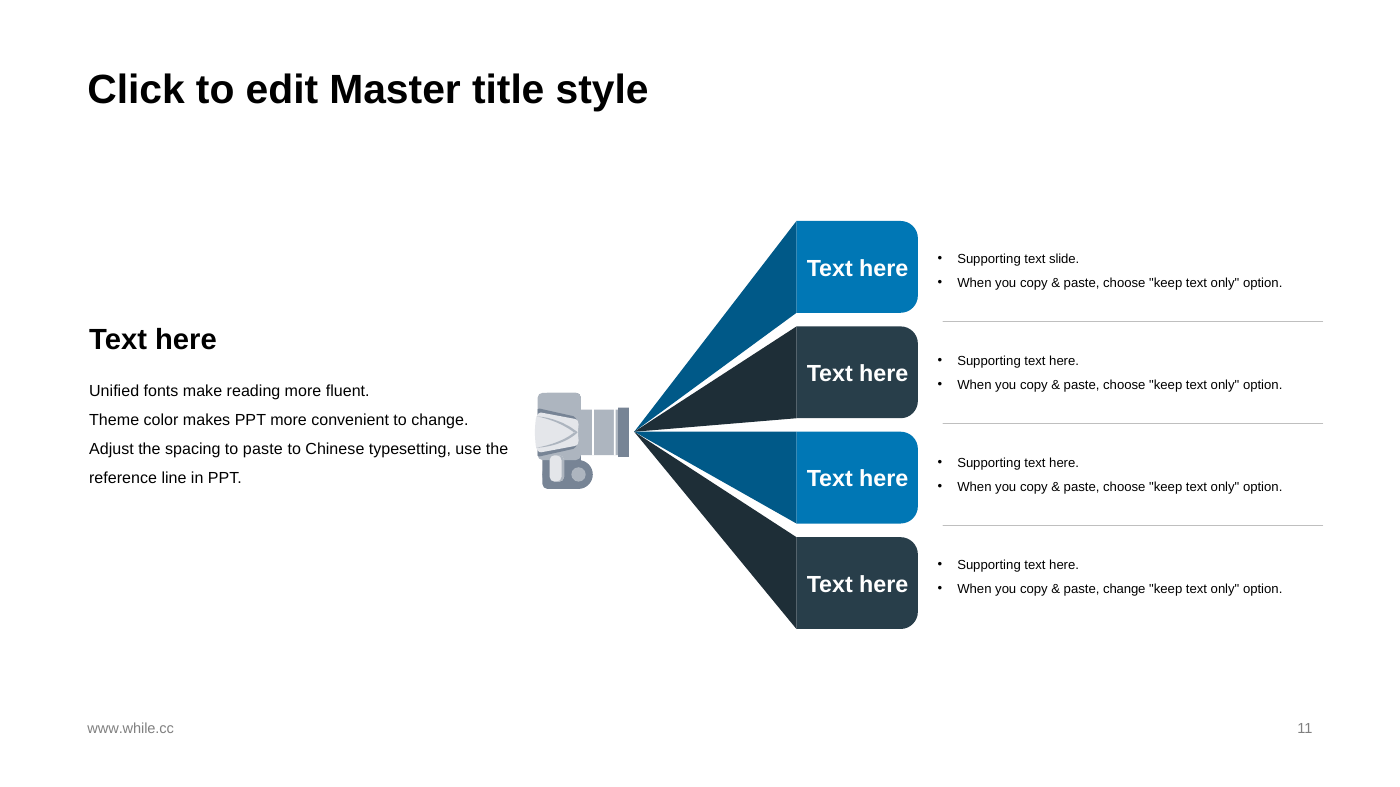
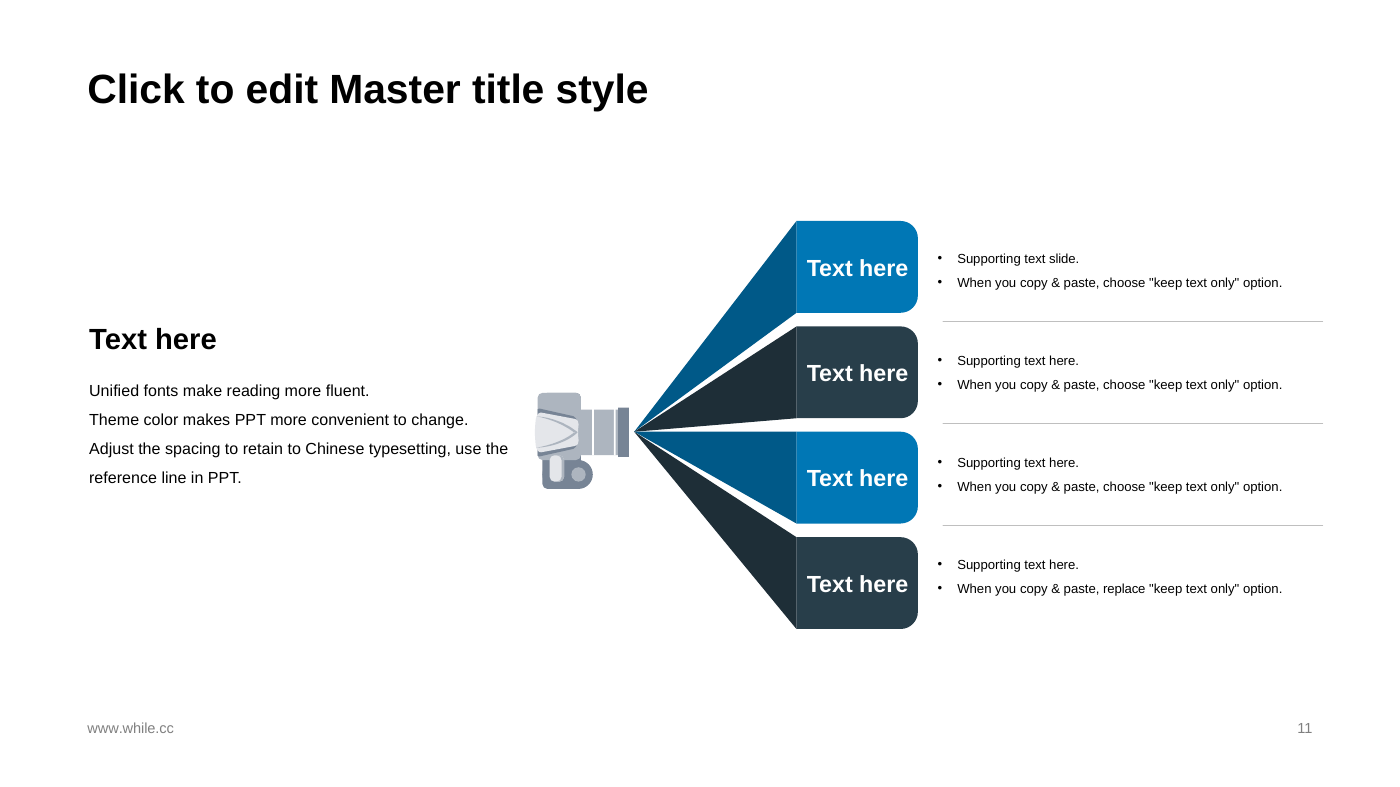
to paste: paste -> retain (263, 450)
paste change: change -> replace (1124, 589)
